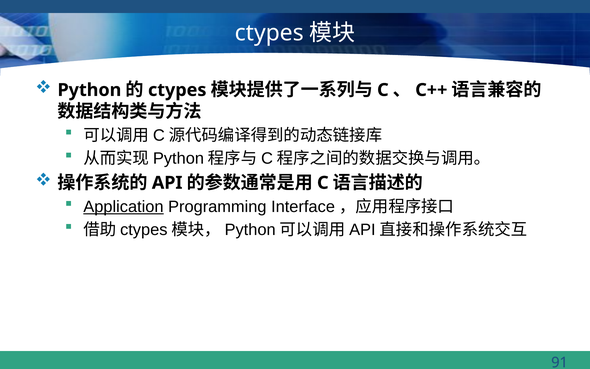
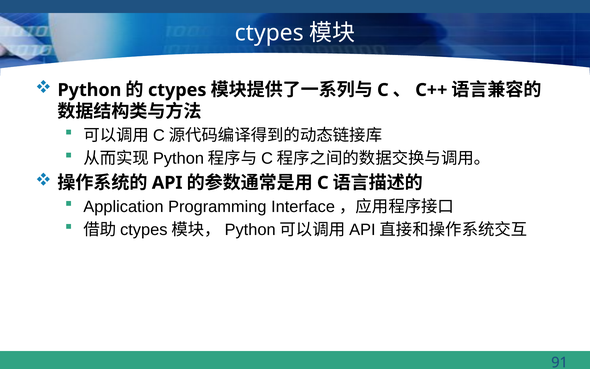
Application underline: present -> none (123, 207)
